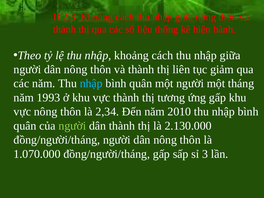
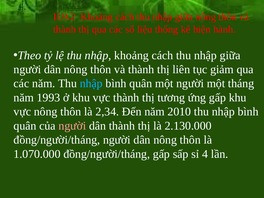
II.2.3: II.2.3 -> II.9.2 (64, 17)
người colour: light green -> pink (72, 126)
3: 3 -> 4 (205, 154)
